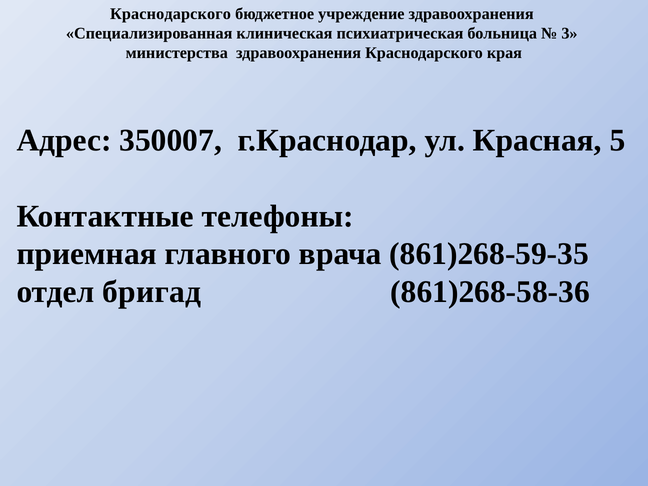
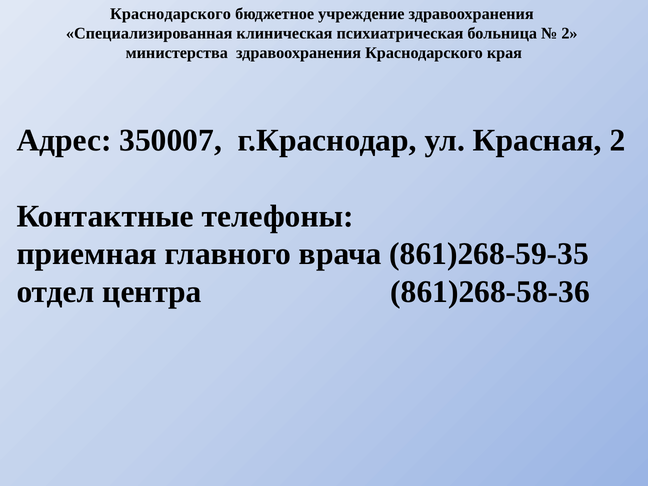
3: 3 -> 2 (569, 33)
Красная 5: 5 -> 2 (618, 141)
бригад: бригад -> центра (152, 292)
